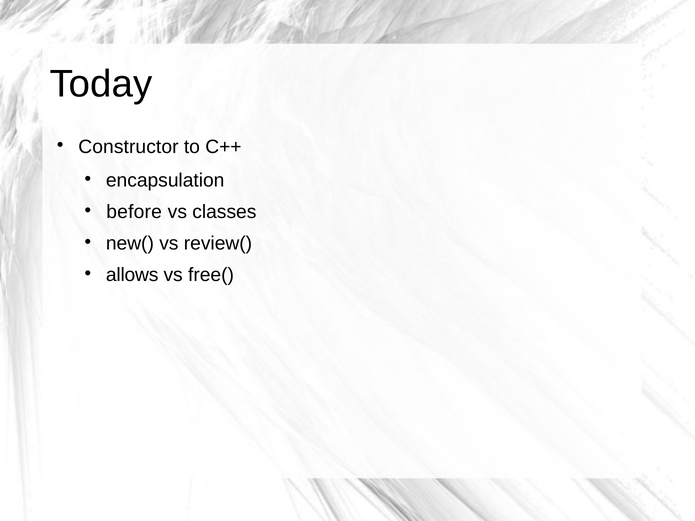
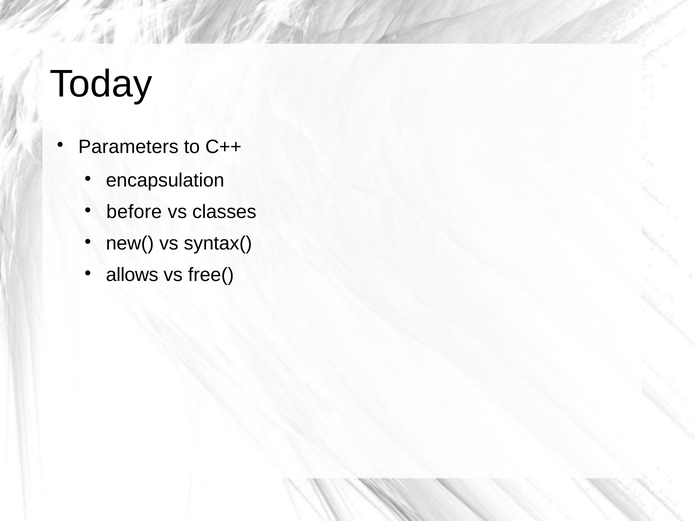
Constructor: Constructor -> Parameters (128, 147)
review(: review( -> syntax( (218, 244)
